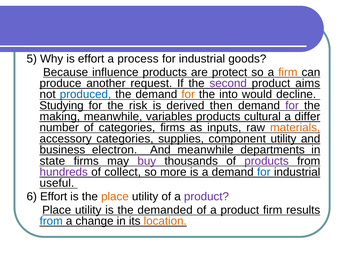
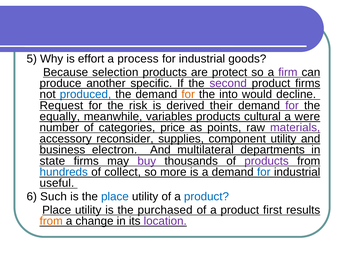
influence: influence -> selection (115, 72)
firm colour: orange -> purple (288, 72)
request: request -> specific (151, 83)
product aims: aims -> firms (308, 83)
Studying: Studying -> Request (61, 106)
then: then -> their (221, 106)
making: making -> equally (60, 117)
differ: differ -> were (307, 117)
categories firms: firms -> price (173, 128)
inputs: inputs -> points (224, 128)
materials colour: orange -> purple (295, 128)
accessory categories: categories -> reconsider (125, 139)
And meanwhile: meanwhile -> multilateral (206, 150)
hundreds colour: purple -> blue (64, 172)
6 Effort: Effort -> Such (53, 197)
place colour: orange -> blue (115, 197)
product colour: purple -> blue (206, 197)
demanded: demanded -> purchased (165, 210)
product firm: firm -> first (273, 210)
from colour: blue -> orange (51, 221)
location colour: orange -> purple (165, 221)
